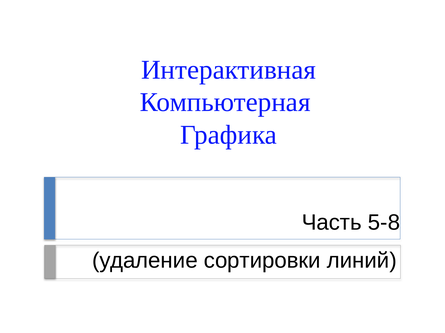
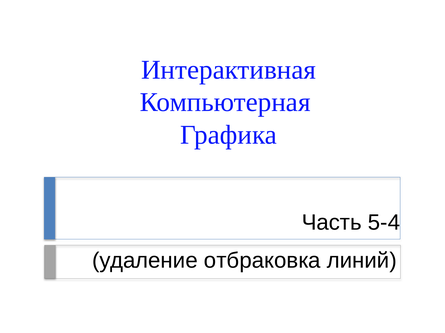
5-8: 5-8 -> 5-4 (384, 223)
сортировки: сортировки -> отбраковка (262, 261)
